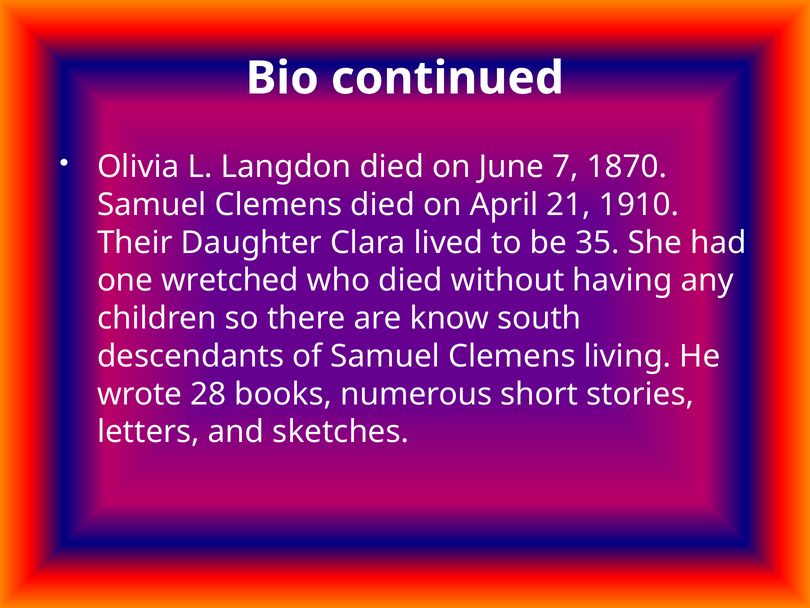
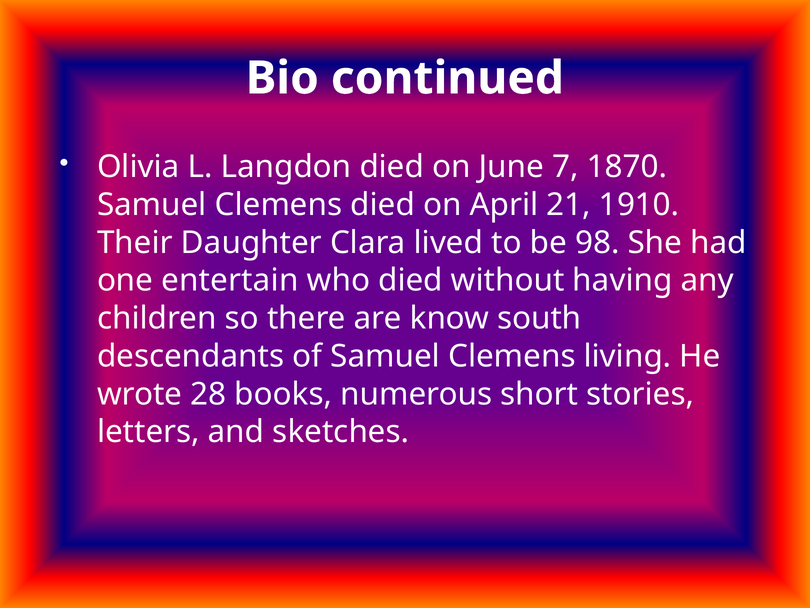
35: 35 -> 98 (597, 242)
wretched: wretched -> entertain (230, 280)
